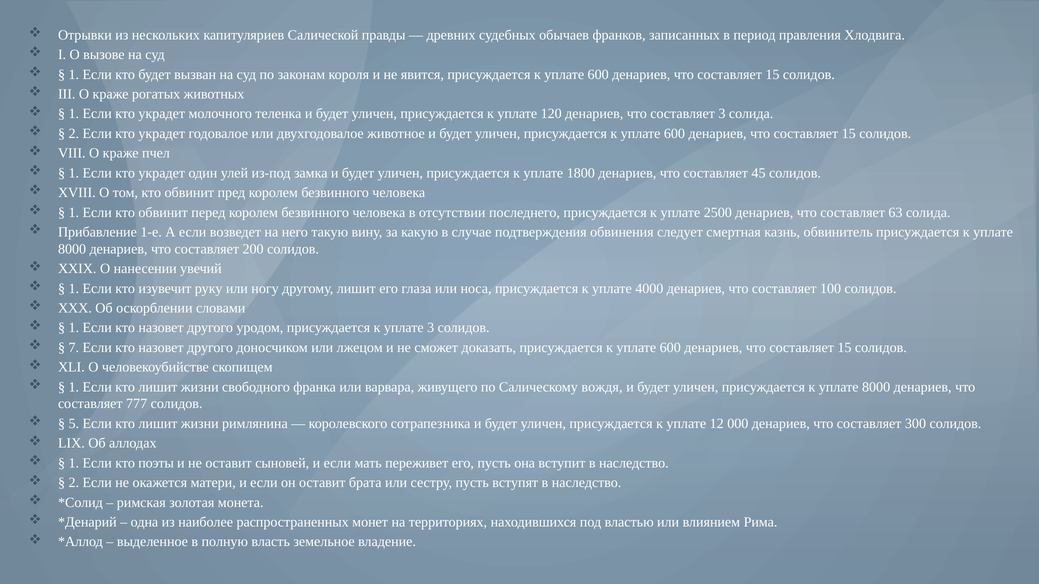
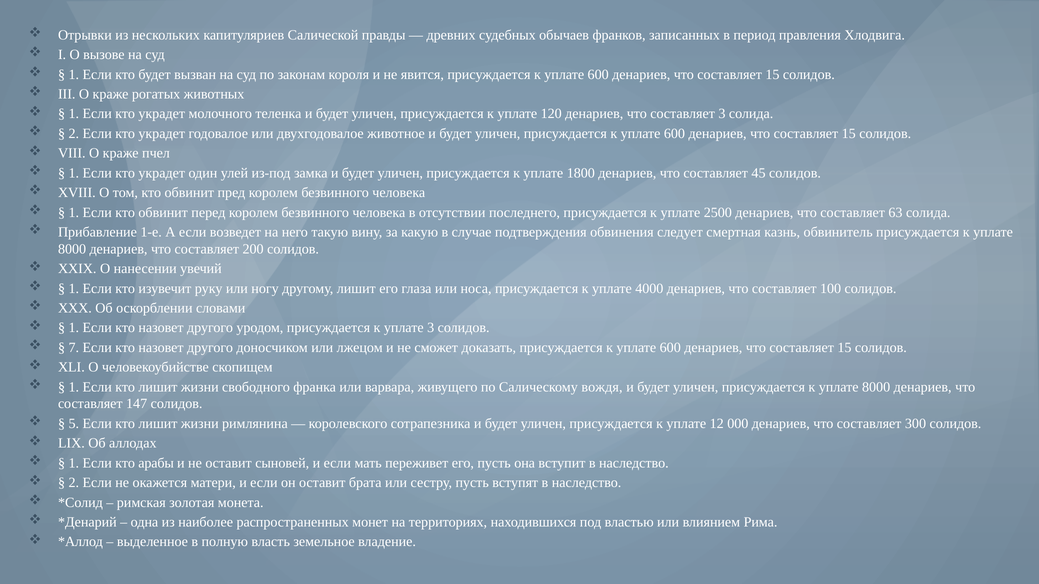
777: 777 -> 147 (137, 404)
поэты: поэты -> арабы (156, 463)
